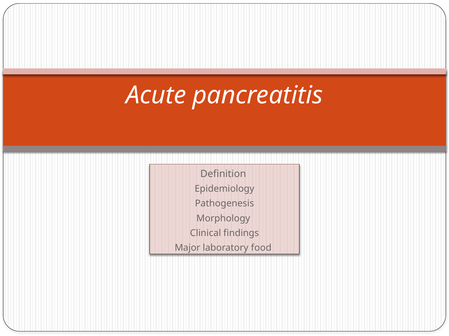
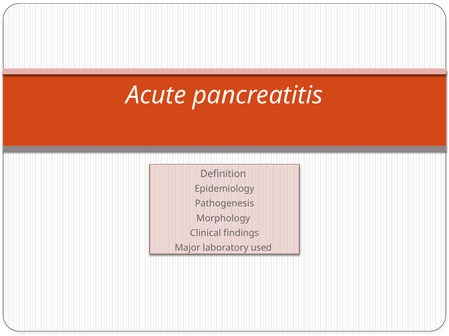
food: food -> used (261, 248)
